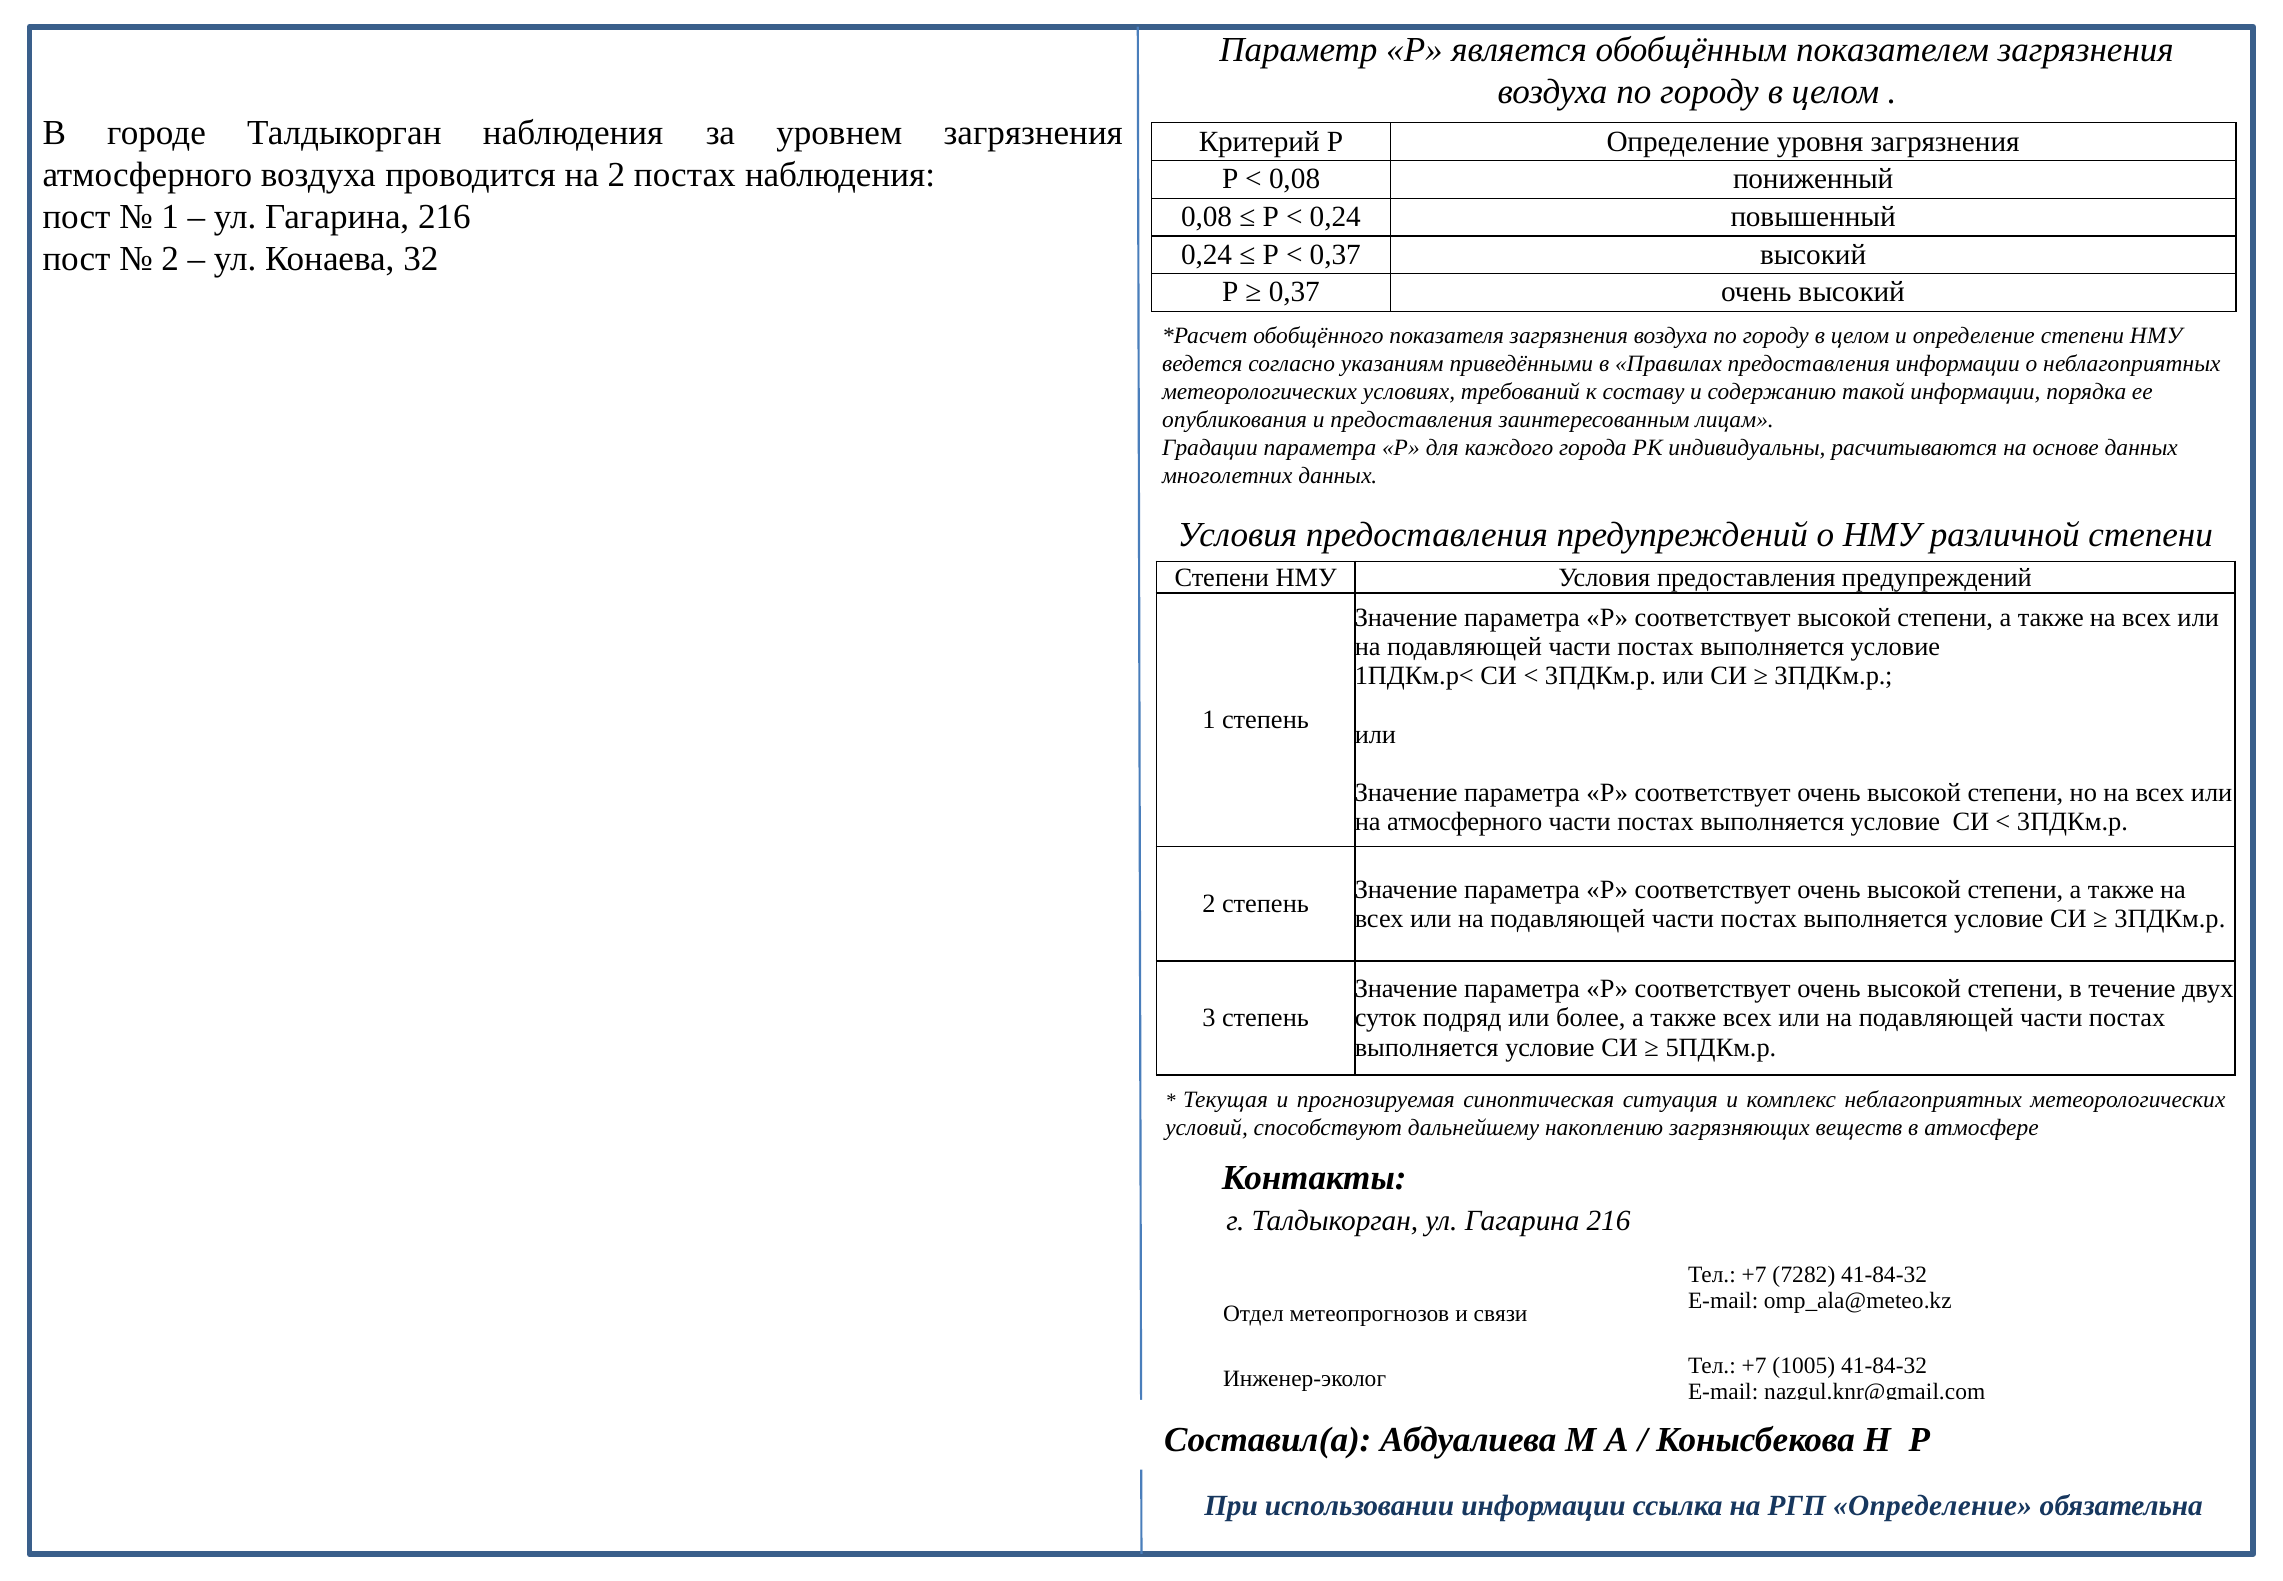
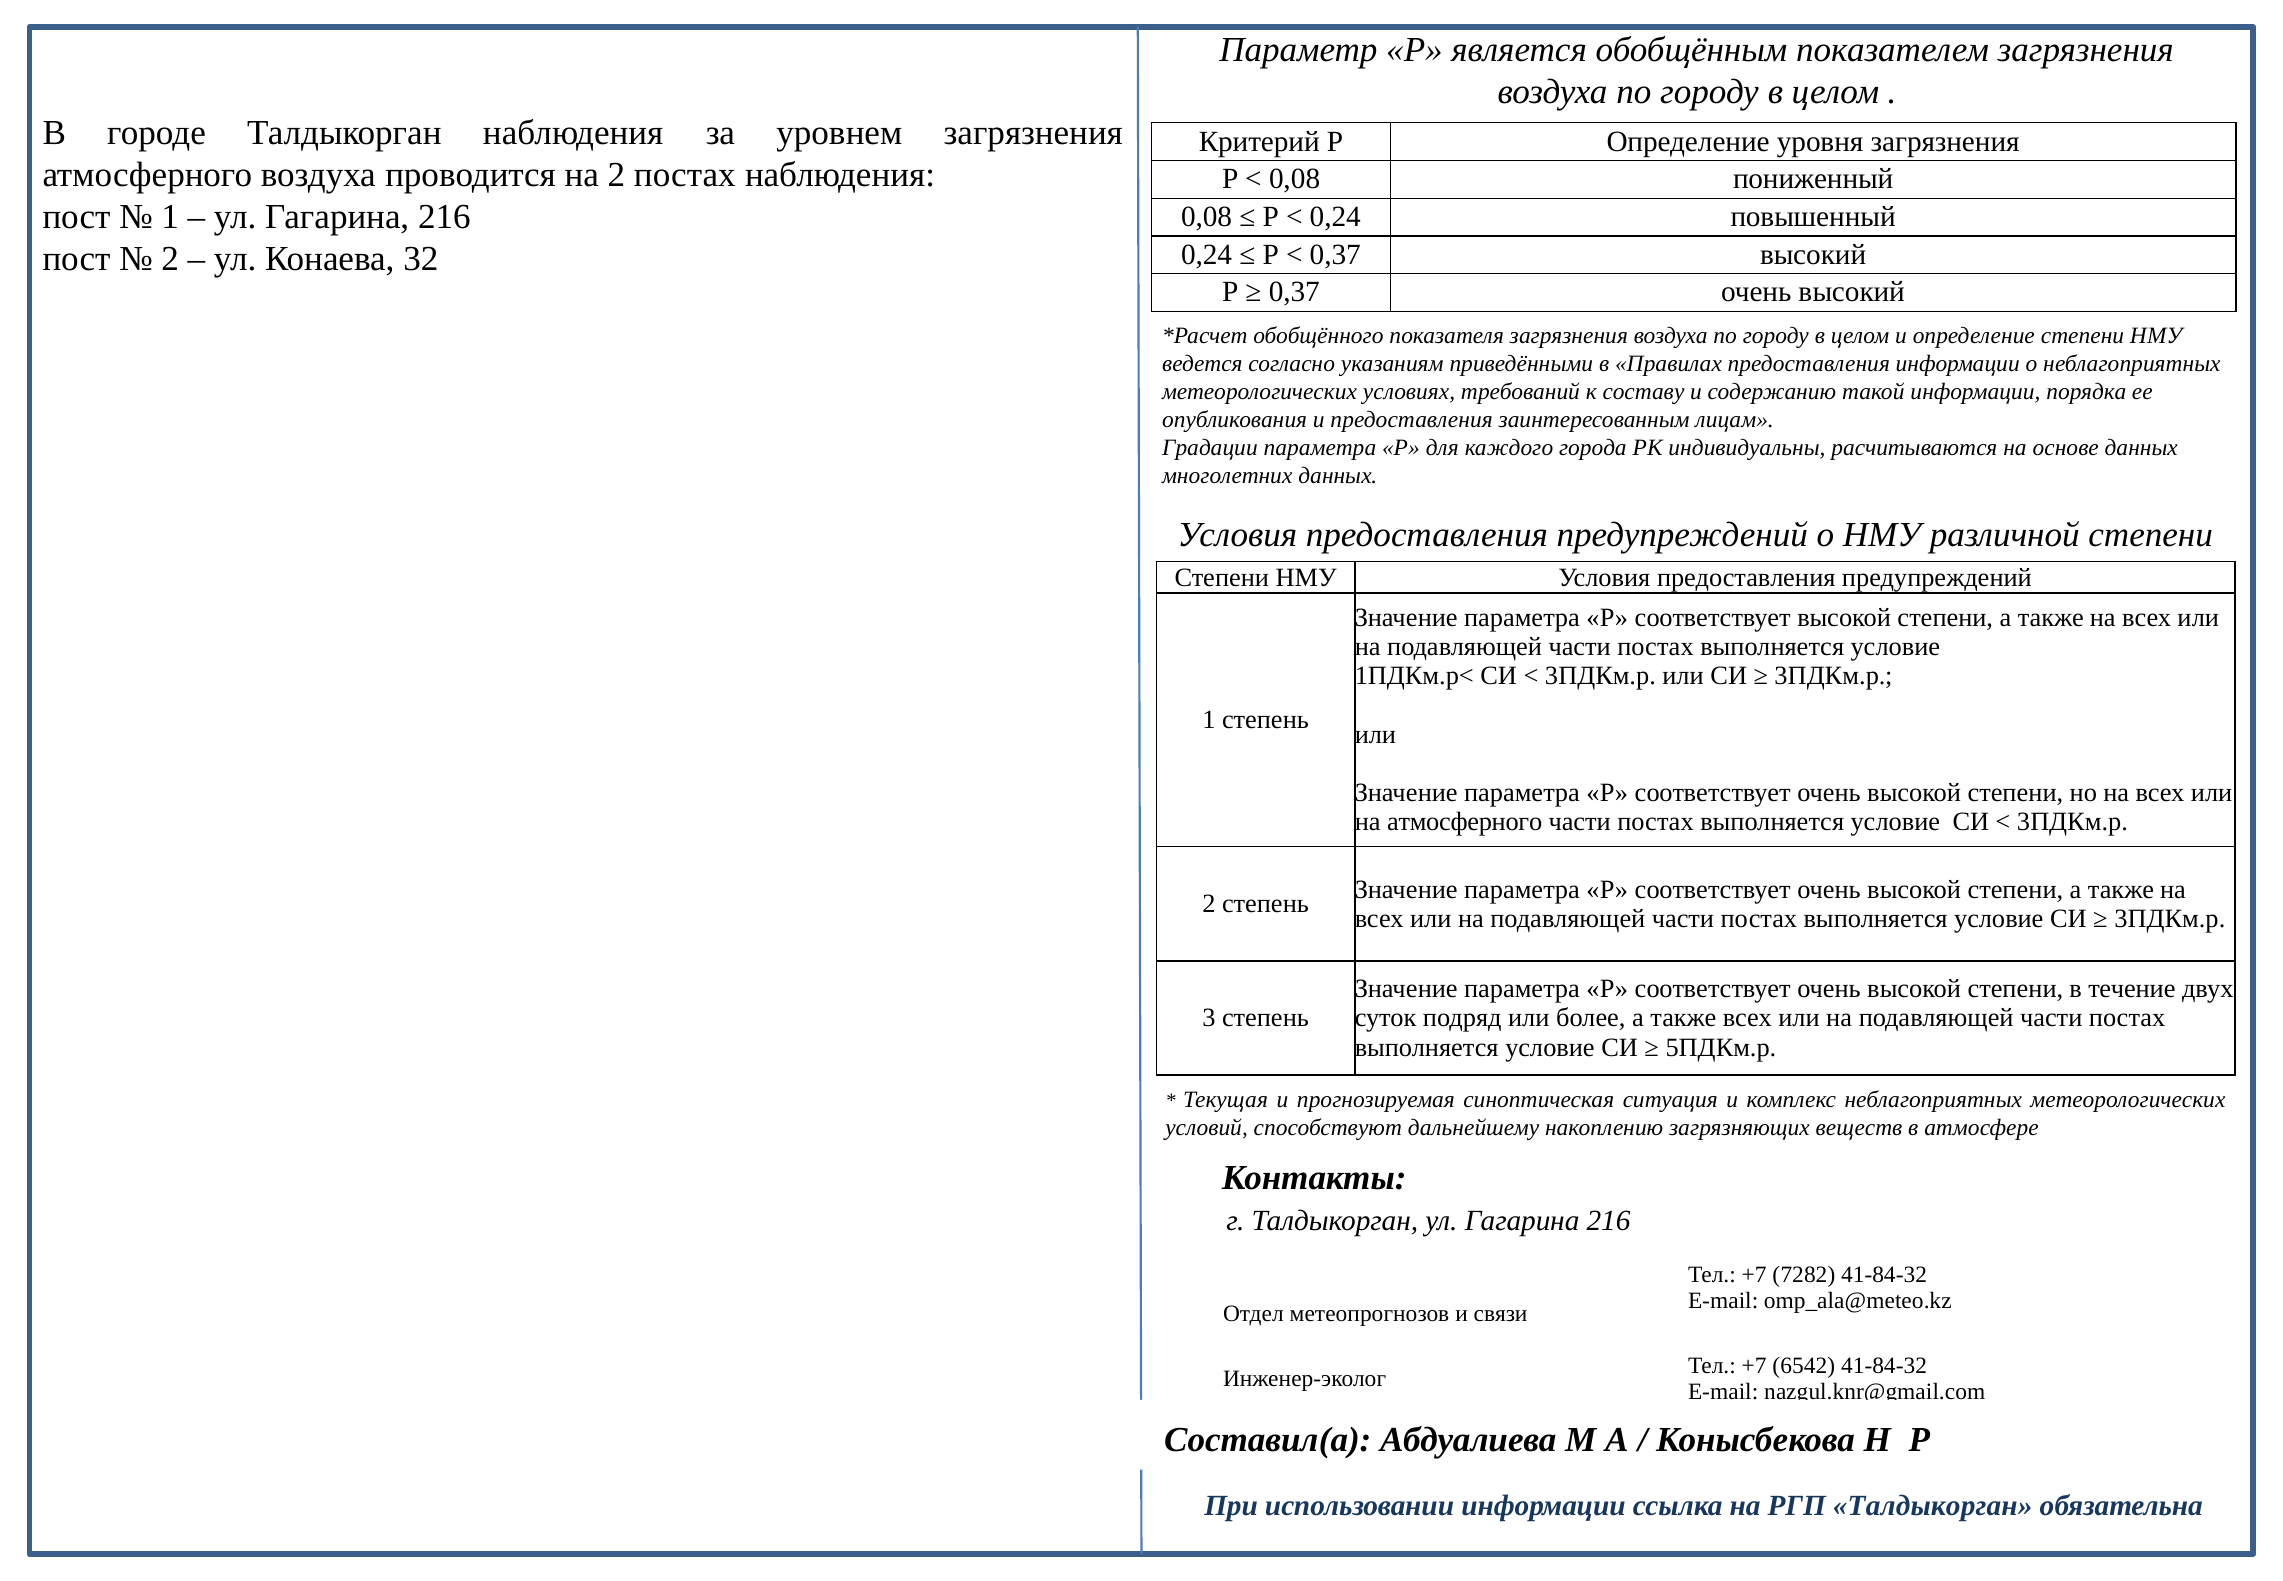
1005: 1005 -> 6542 (1804, 1365)
РГП Определение: Определение -> Талдыкорган (1933, 1505)
